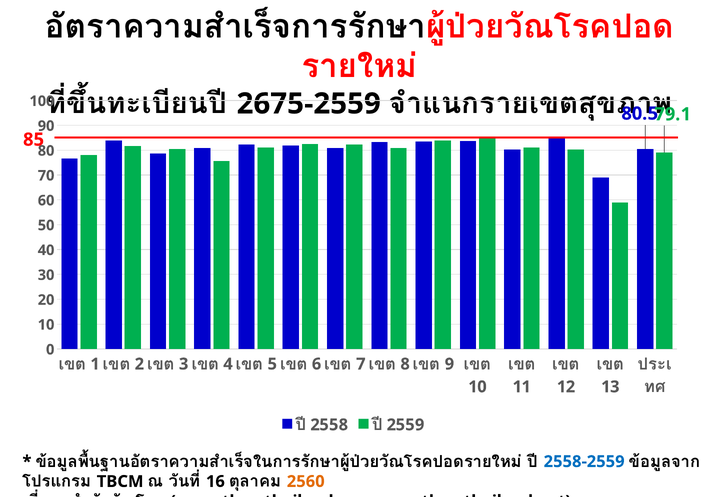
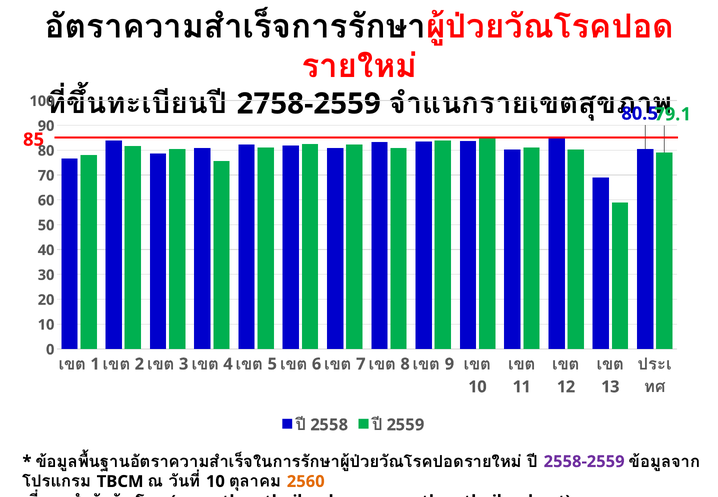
2675-2559: 2675-2559 -> 2758-2559 (309, 104)
2558-2559 colour: blue -> purple (584, 462)
16: 16 -> 10 (215, 482)
